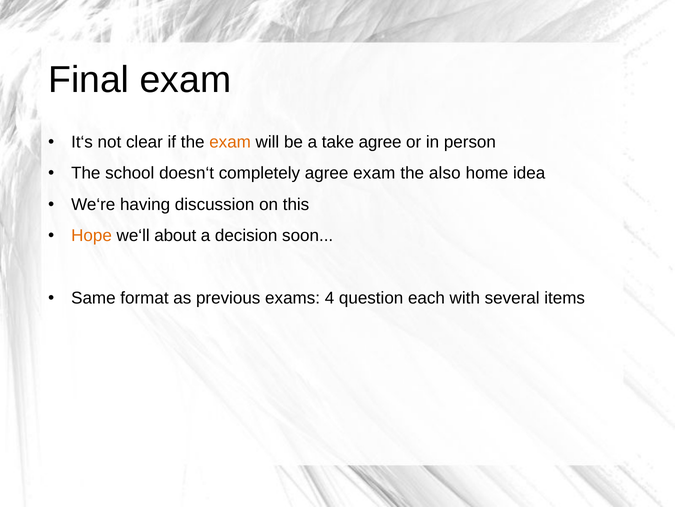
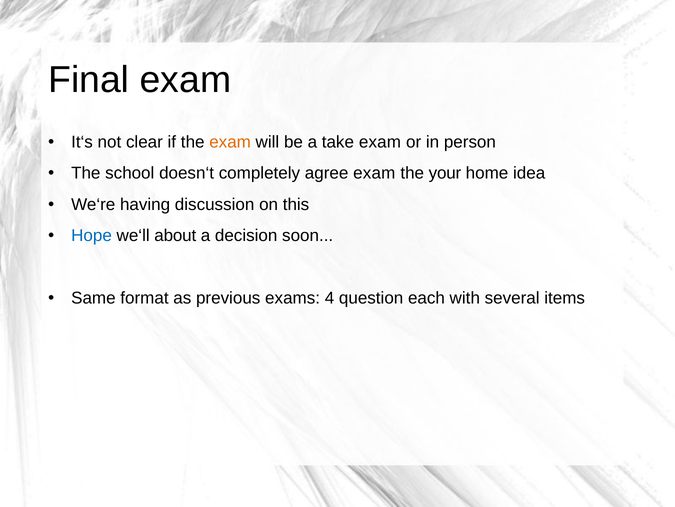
take agree: agree -> exam (380, 142)
also: also -> your (445, 173)
Hope colour: orange -> blue (92, 235)
